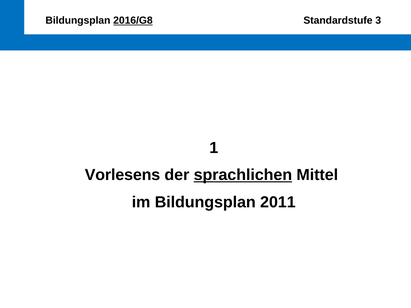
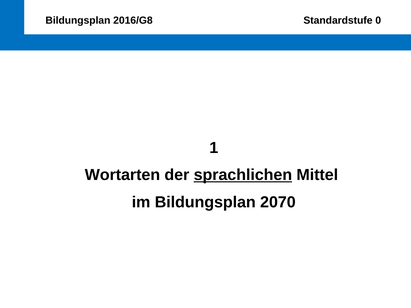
2016/G8 underline: present -> none (133, 21)
3: 3 -> 0 (378, 21)
Vorlesens: Vorlesens -> Wortarten (122, 175)
2011: 2011 -> 2070 (278, 202)
